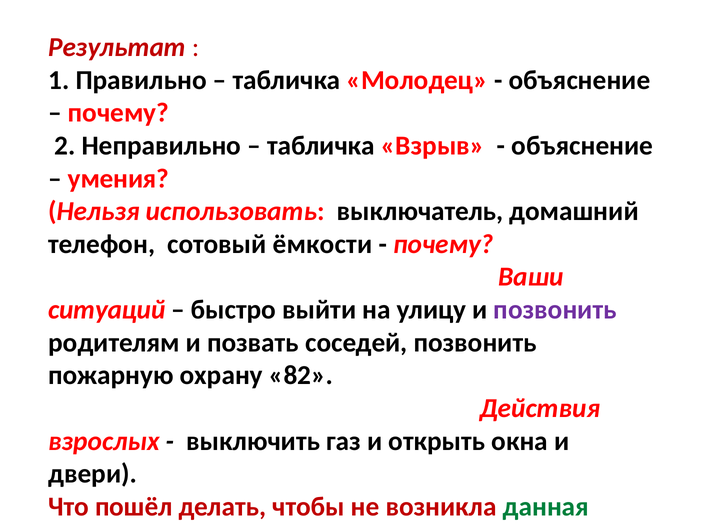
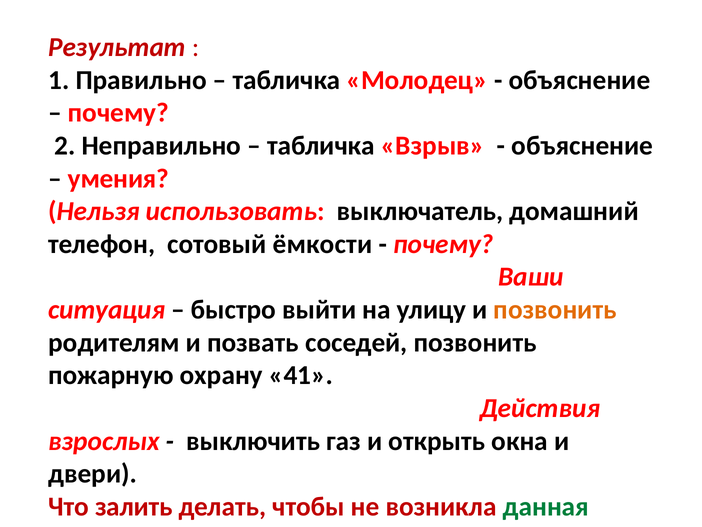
ситуаций: ситуаций -> ситуация (107, 309)
позвонить colour: purple -> orange (555, 309)
82: 82 -> 41 (301, 375)
пошёл: пошёл -> залить (134, 506)
